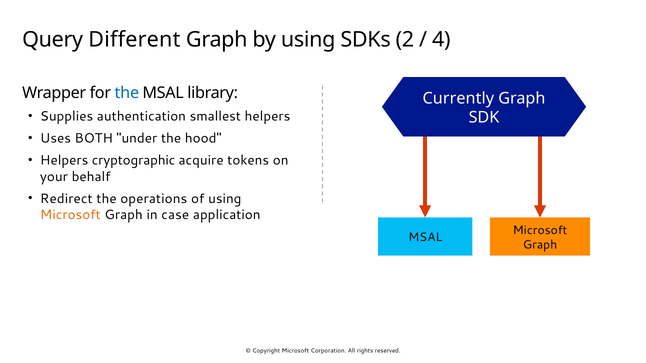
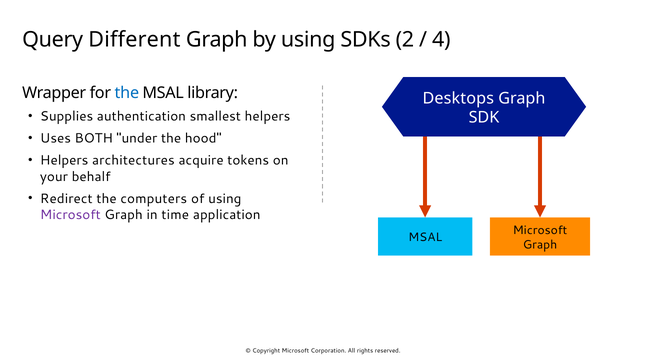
Currently: Currently -> Desktops (458, 98)
cryptographic: cryptographic -> architectures (133, 161)
operations: operations -> computers (154, 199)
Microsoft colour: orange -> purple (70, 215)
case: case -> time (175, 215)
